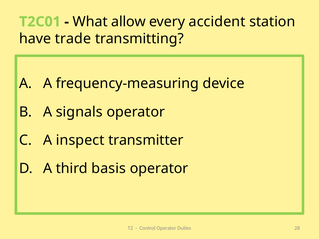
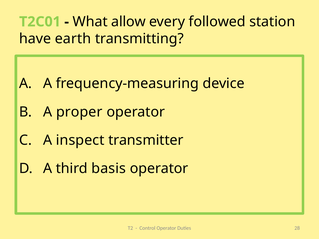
accident: accident -> followed (217, 22)
trade: trade -> earth (73, 39)
signals: signals -> proper (79, 112)
